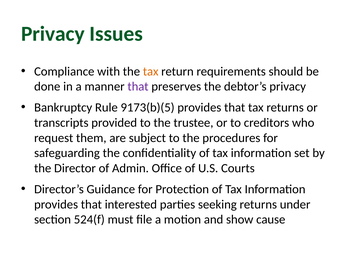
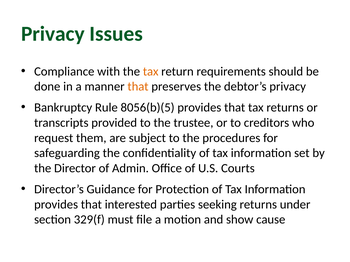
that colour: purple -> orange (138, 87)
9173(b)(5: 9173(b)(5 -> 8056(b)(5 (148, 108)
524(f: 524(f -> 329(f (89, 220)
